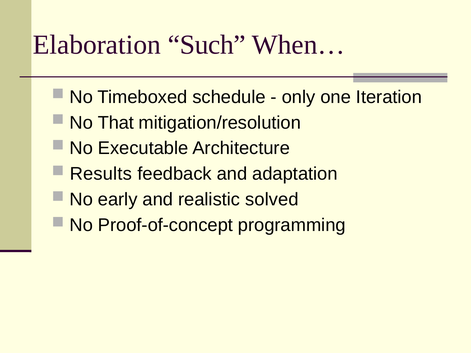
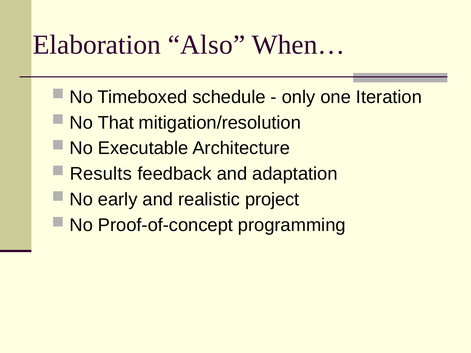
Such: Such -> Also (207, 45)
solved: solved -> project (272, 200)
